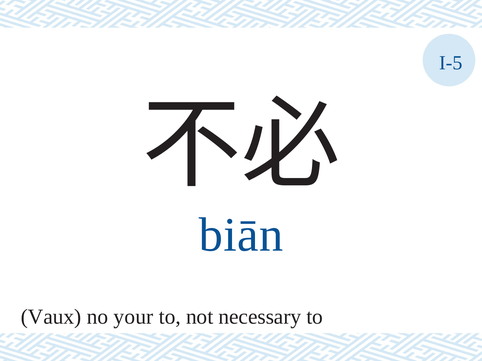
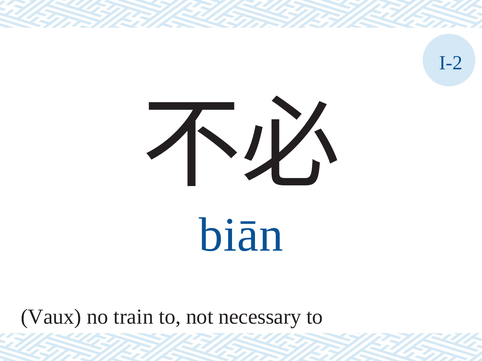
I-5: I-5 -> I-2 (451, 63)
your: your -> train (134, 317)
